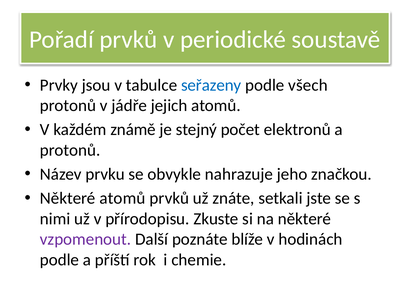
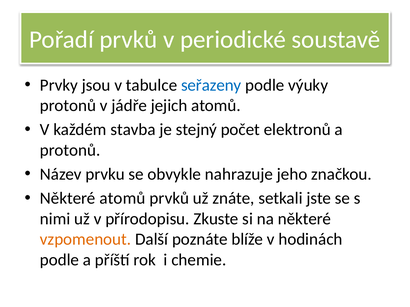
všech: všech -> výuky (308, 85)
známě: známě -> stavba (133, 130)
vzpomenout colour: purple -> orange (86, 240)
